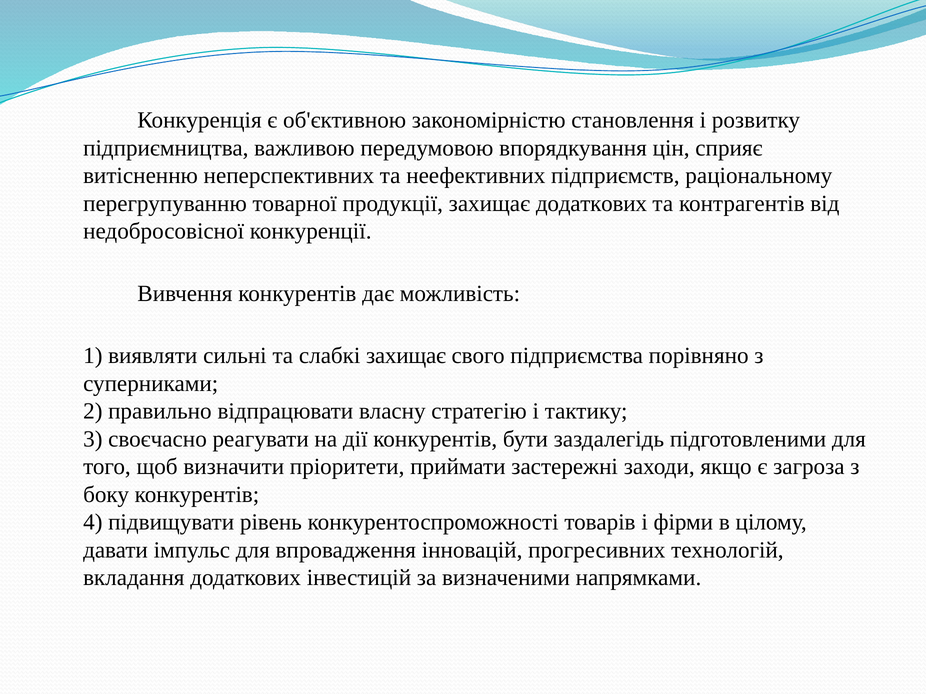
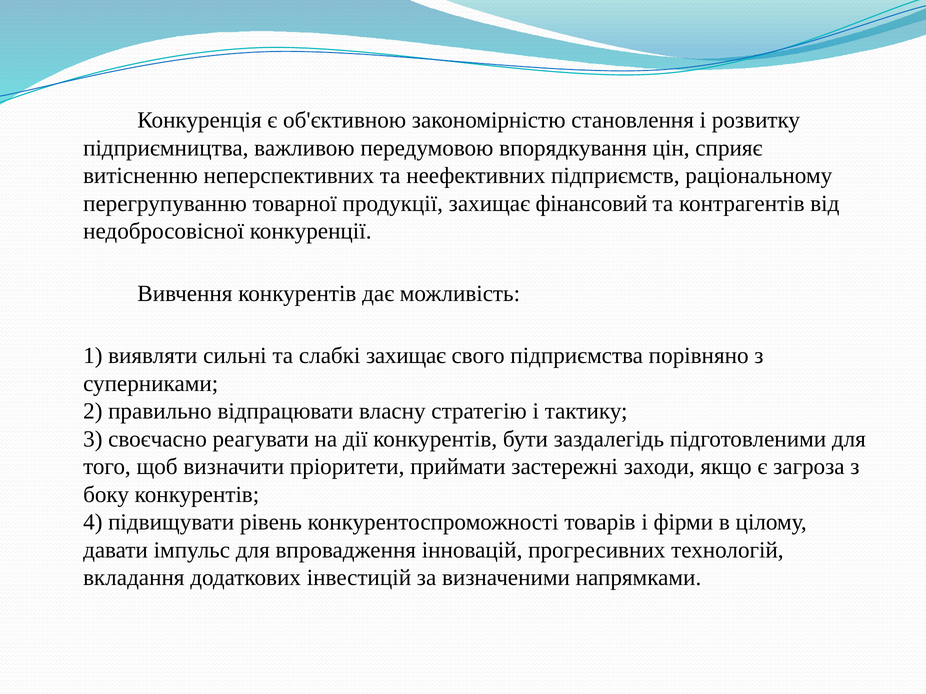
захищає додаткових: додаткових -> фінансовий (591, 204)
